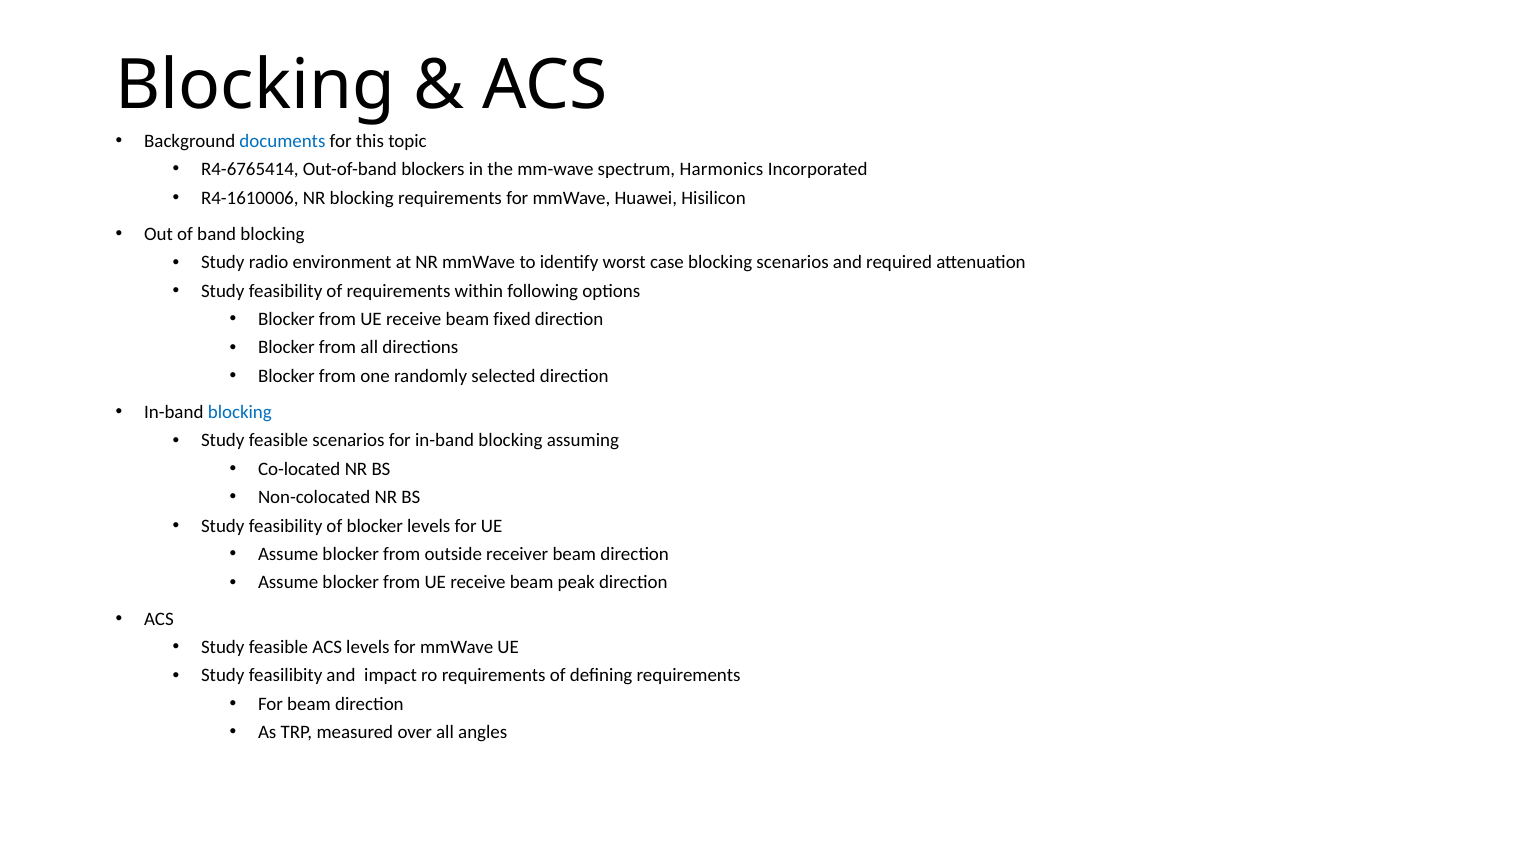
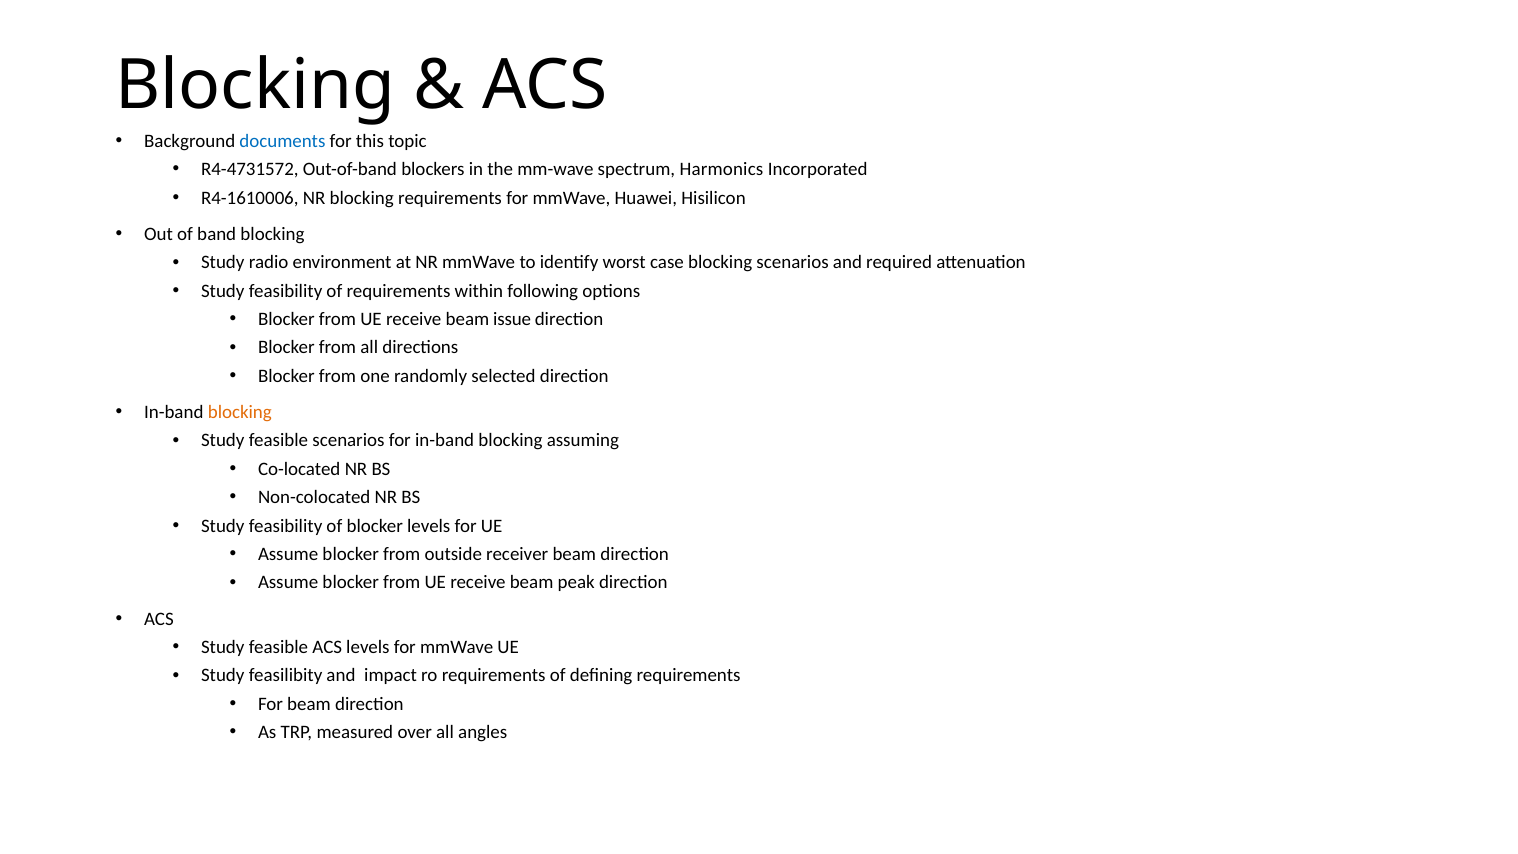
R4-6765414: R4-6765414 -> R4-4731572 (250, 169)
fixed: fixed -> issue (512, 319)
blocking colour: blue -> orange (240, 412)
